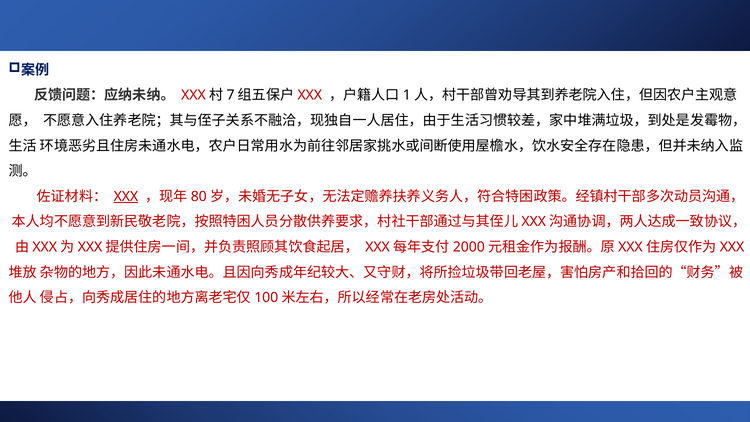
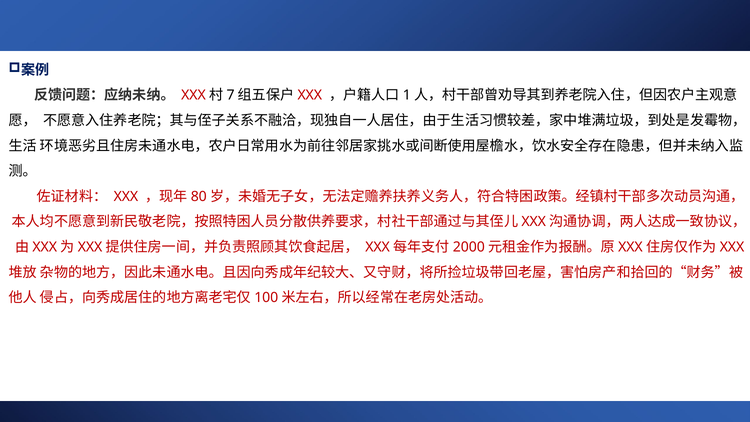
XXX underline: present -> none (126, 196)
